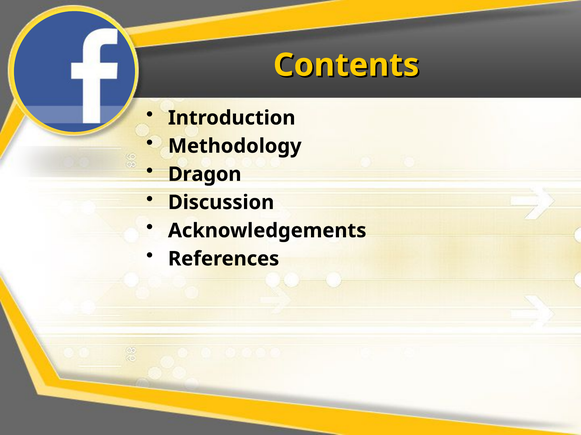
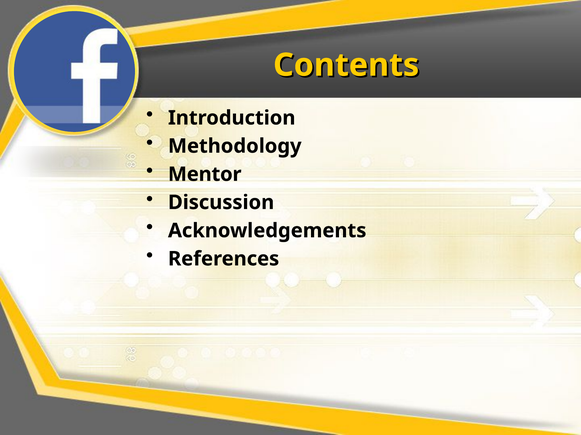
Dragon: Dragon -> Mentor (205, 175)
